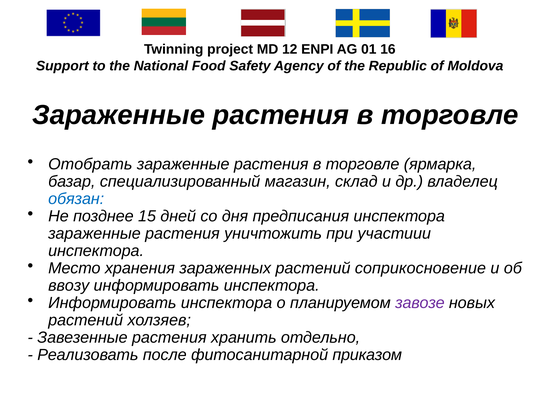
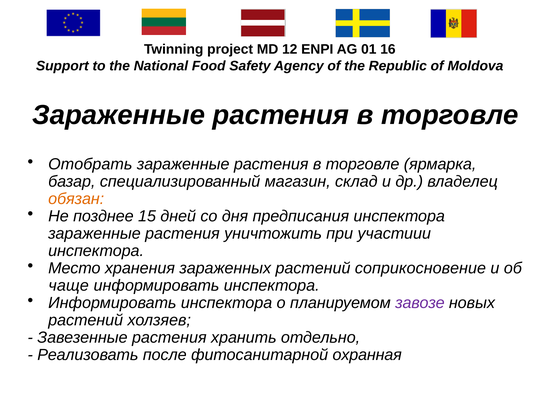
обязан colour: blue -> orange (76, 199)
ввозу: ввозу -> чаще (69, 286)
приказом: приказом -> охранная (367, 355)
